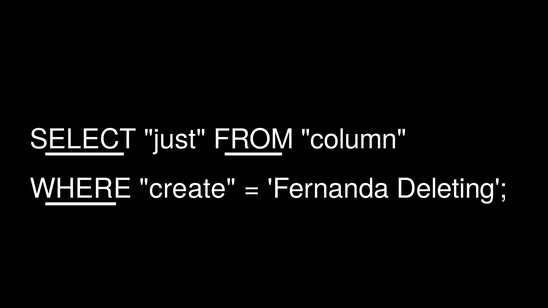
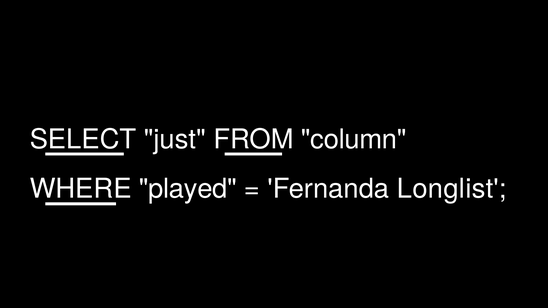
create: create -> played (188, 189)
Deleting: Deleting -> Longlist (452, 189)
